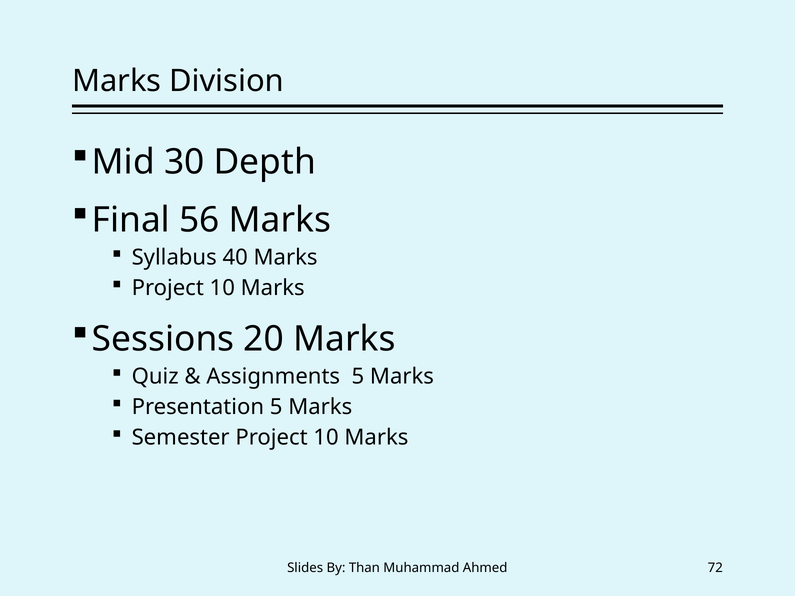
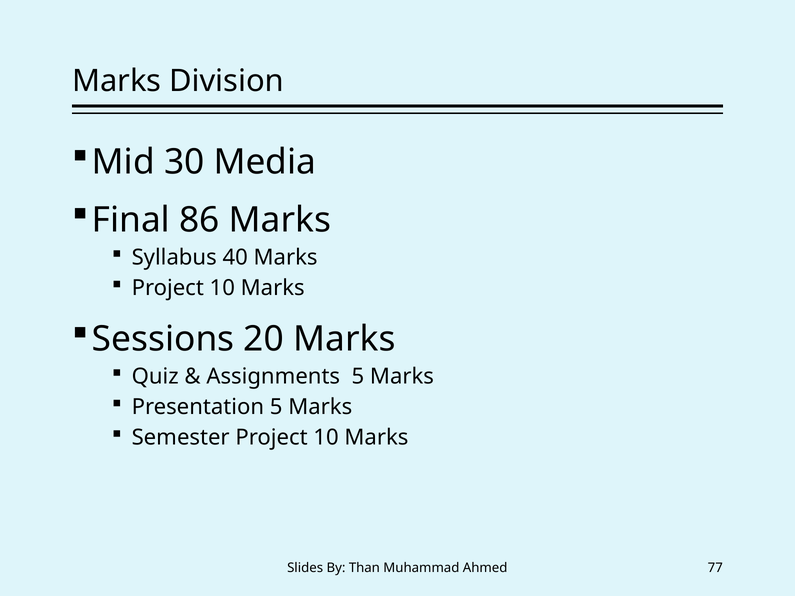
Depth: Depth -> Media (265, 162)
56: 56 -> 86 (199, 220)
72: 72 -> 77 (715, 568)
